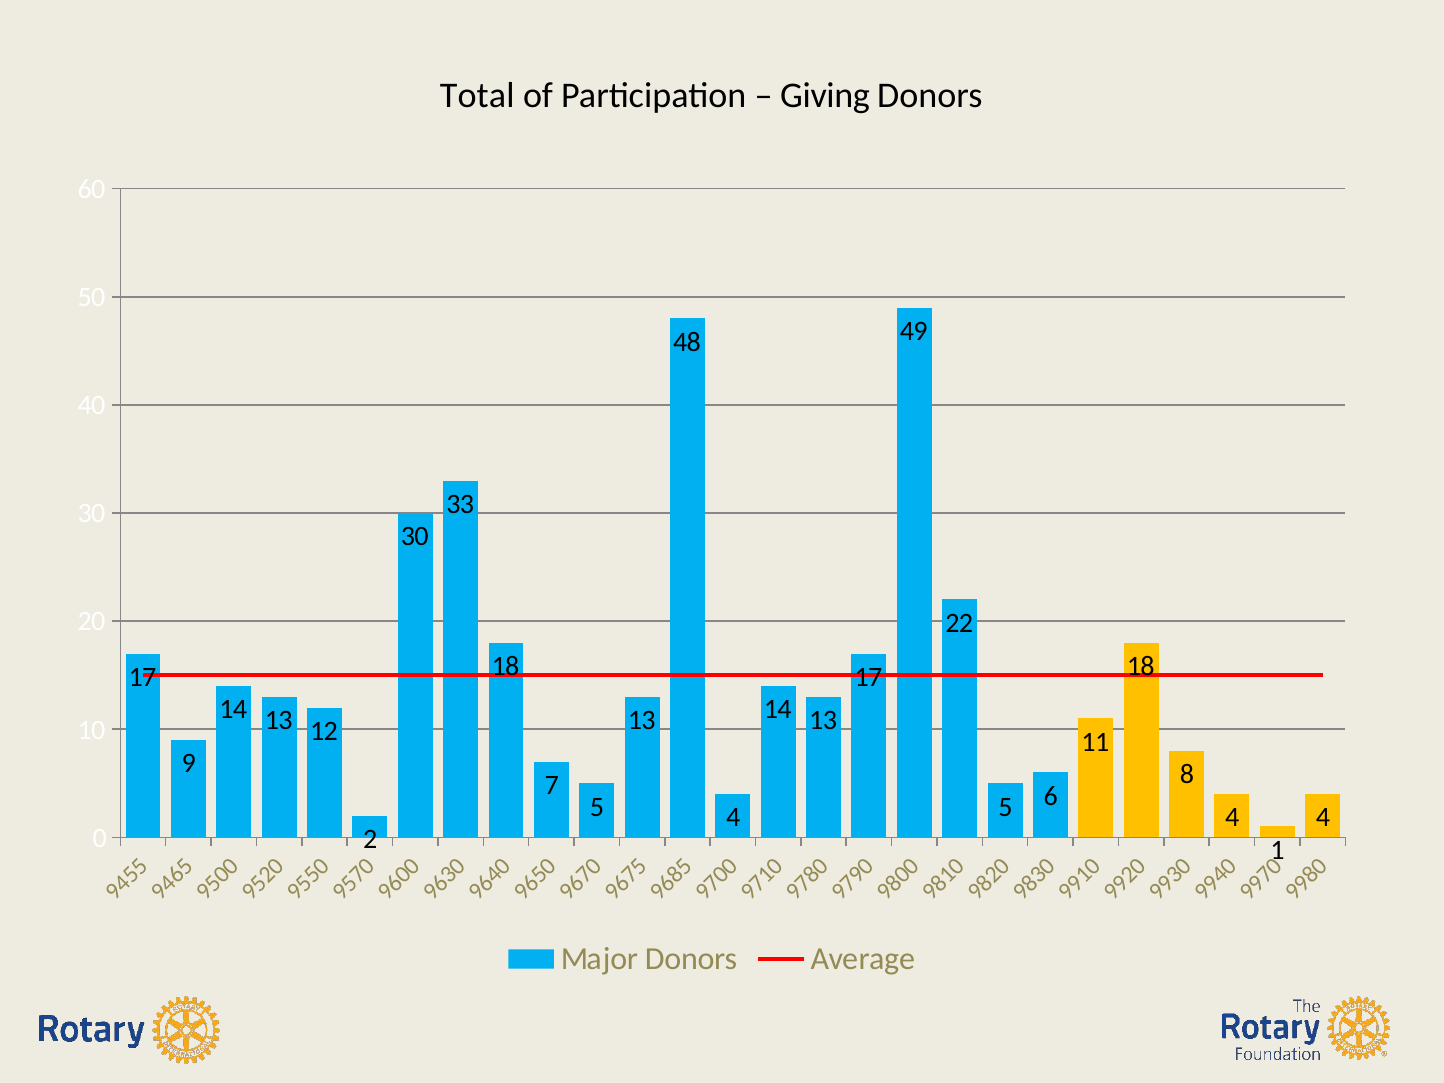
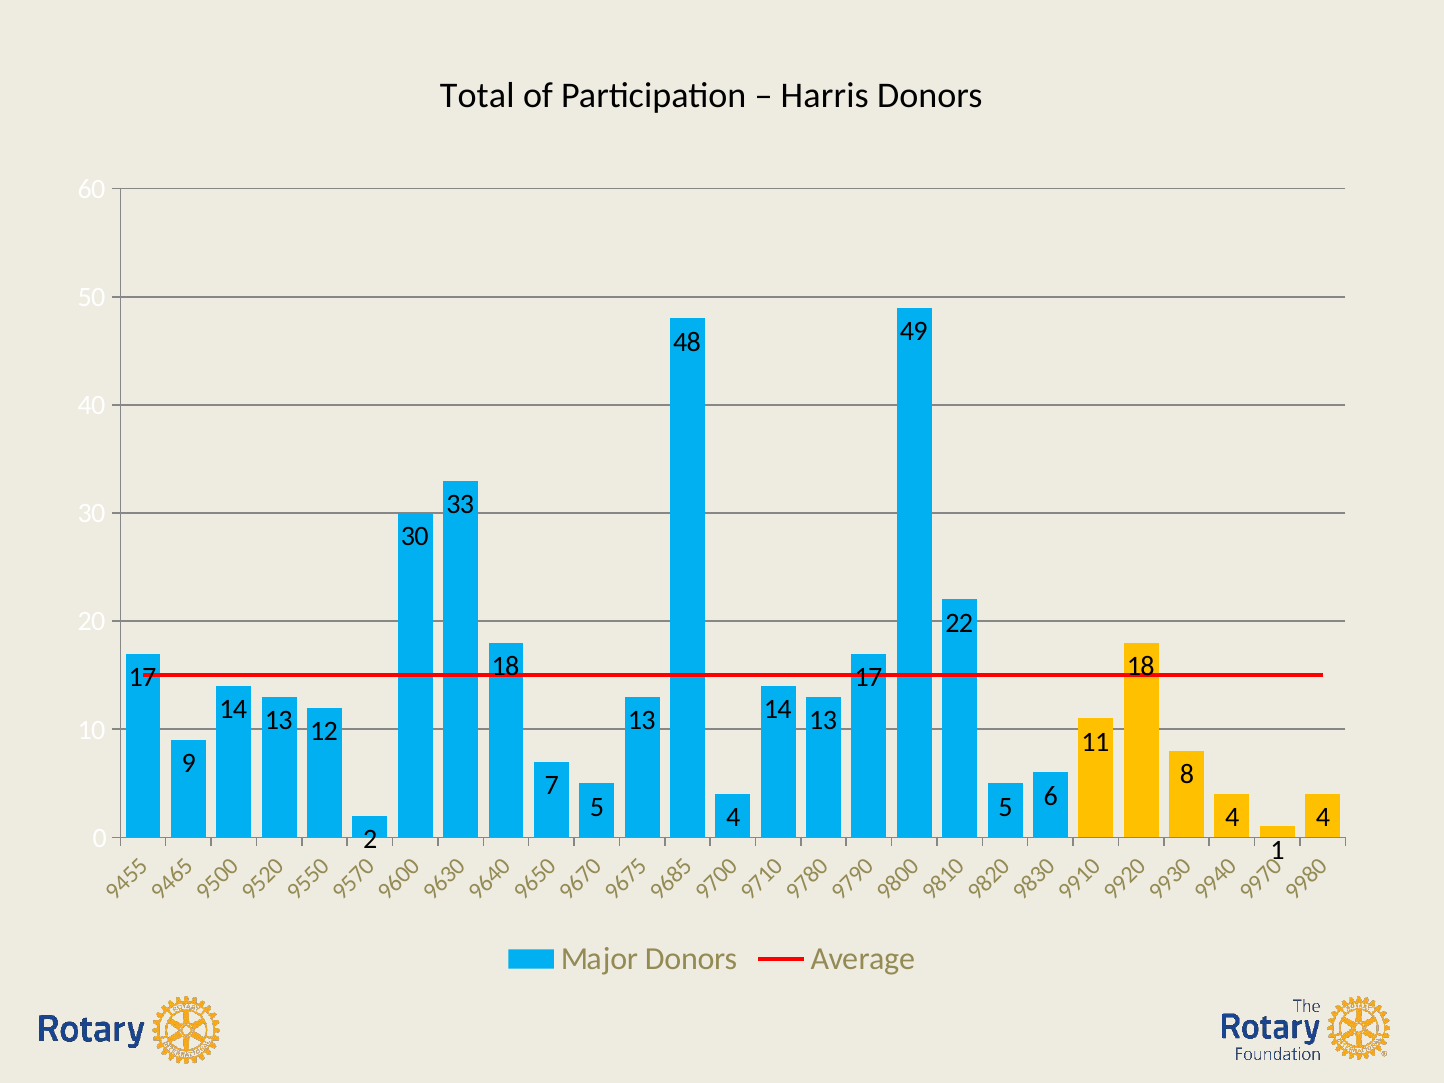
Giving: Giving -> Harris (825, 95)
